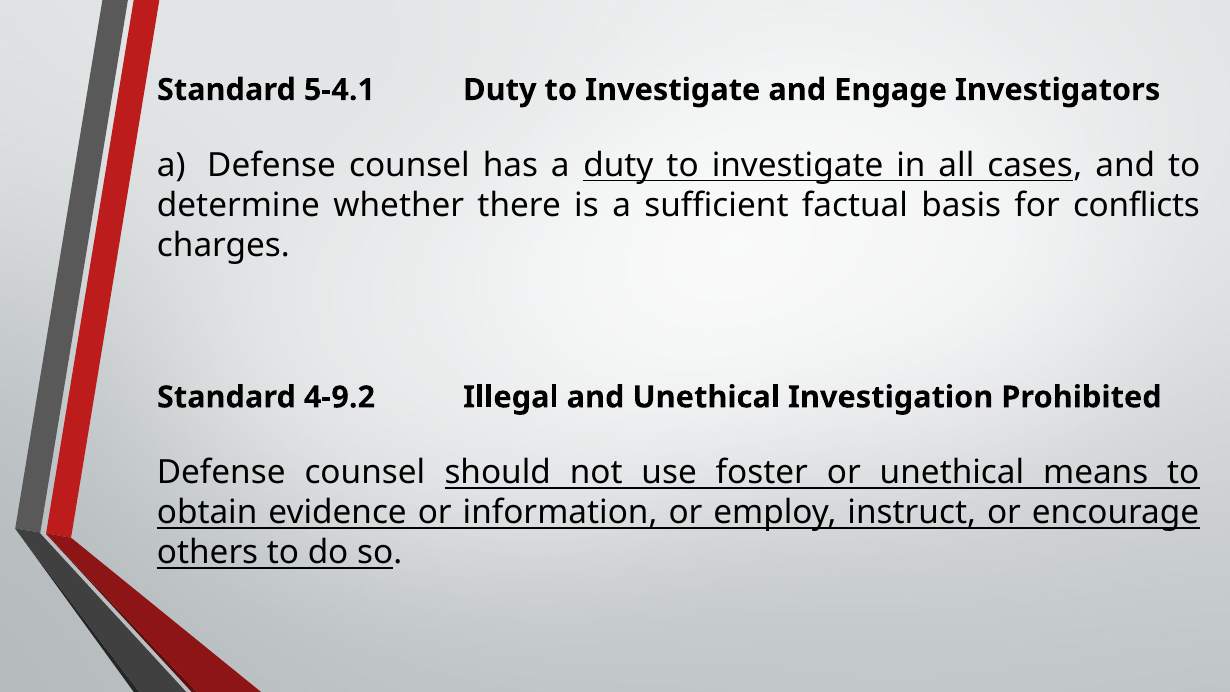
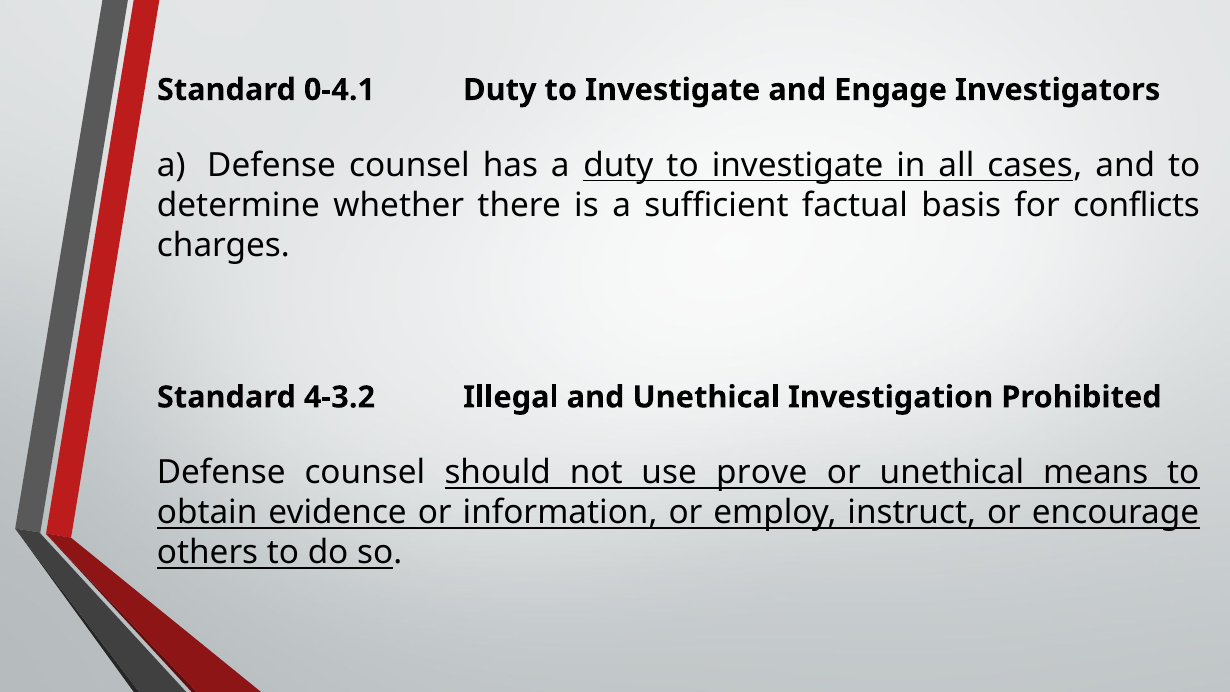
5-4.1: 5-4.1 -> 0-4.1 (340, 90)
4-9.2: 4-9.2 -> 4-3.2 (340, 397)
foster: foster -> prove (762, 473)
